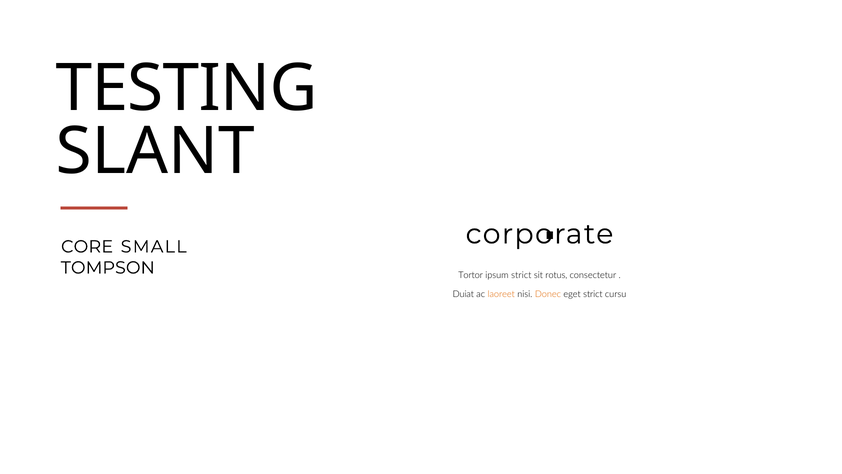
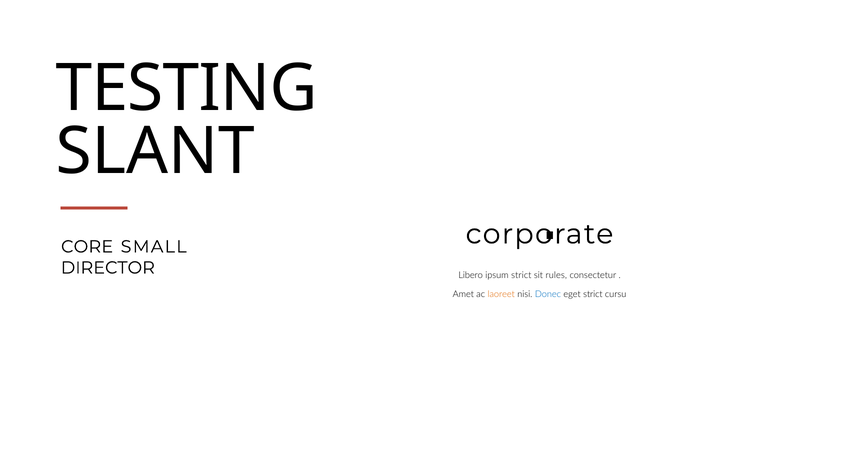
TOMPSON: TOMPSON -> DIRECTOR (108, 268)
Tortor: Tortor -> Libero (471, 275)
rotus: rotus -> rules (556, 275)
Duiat: Duiat -> Amet (463, 294)
Donec colour: orange -> blue (548, 294)
